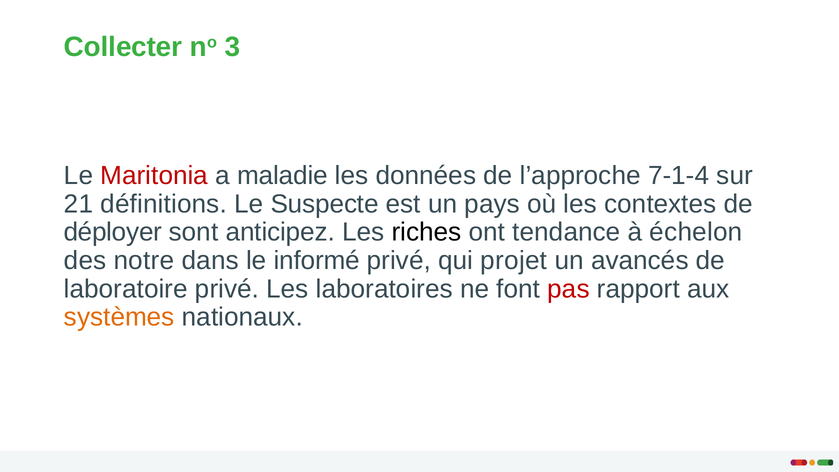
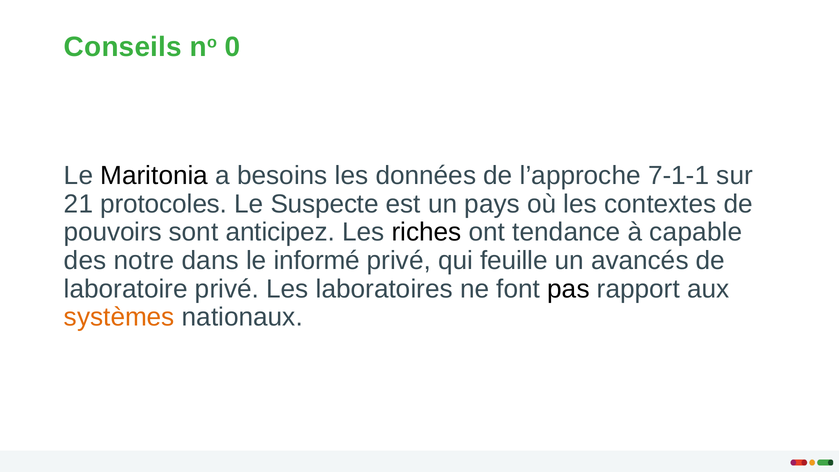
Collecter: Collecter -> Conseils (123, 47)
3: 3 -> 0 (233, 47)
Maritonia colour: red -> black (154, 176)
maladie: maladie -> besoins (282, 176)
7-1-4: 7-1-4 -> 7-1-1 (679, 176)
définitions: définitions -> protocoles (164, 204)
déployer: déployer -> pouvoirs (113, 232)
échelon: échelon -> capable (696, 232)
projet: projet -> feuille (514, 261)
pas colour: red -> black (569, 289)
